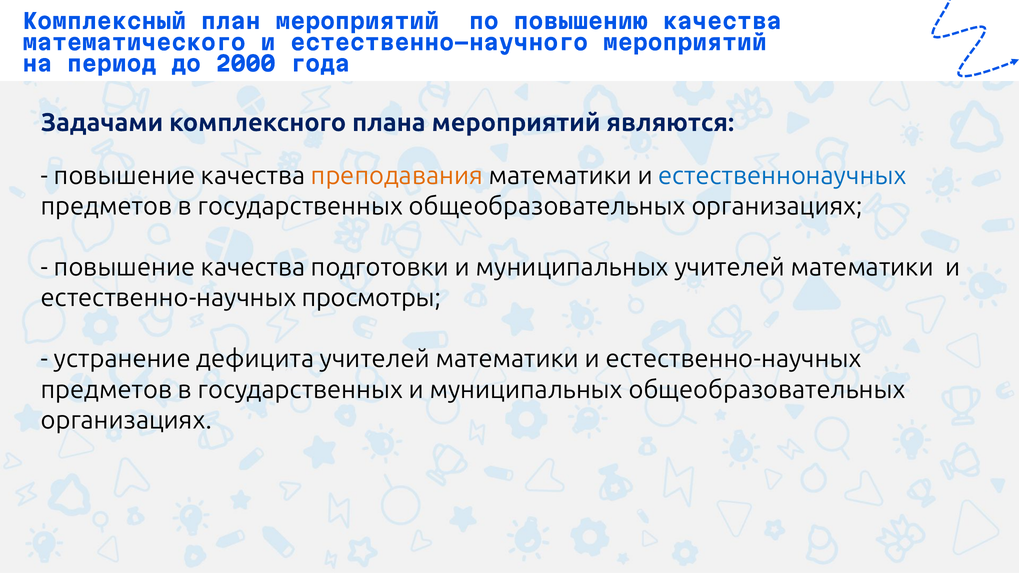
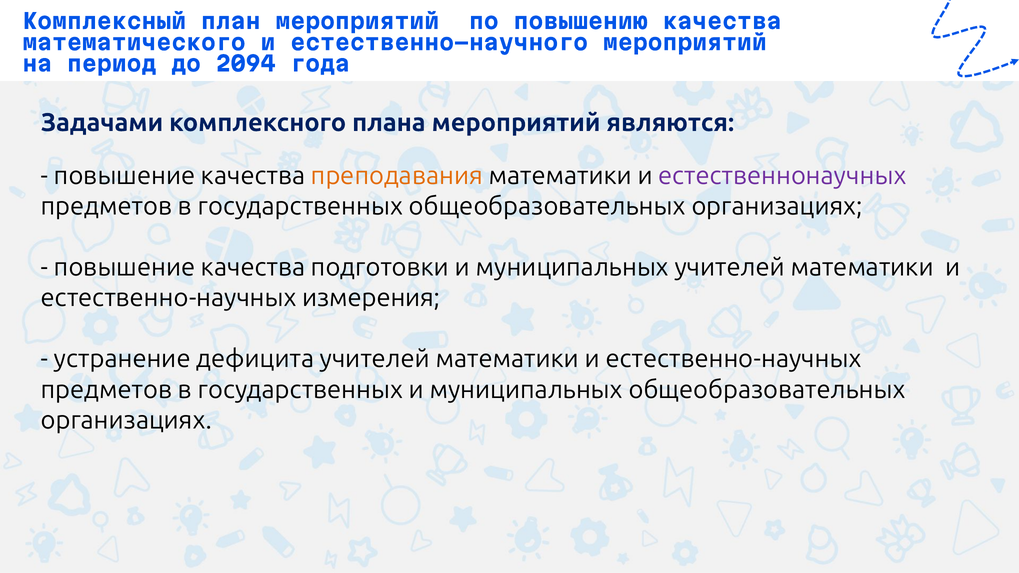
2000: 2000 -> 2094 (246, 64)
естественнонаучных colour: blue -> purple (782, 176)
просмотры: просмотры -> измерения (371, 298)
